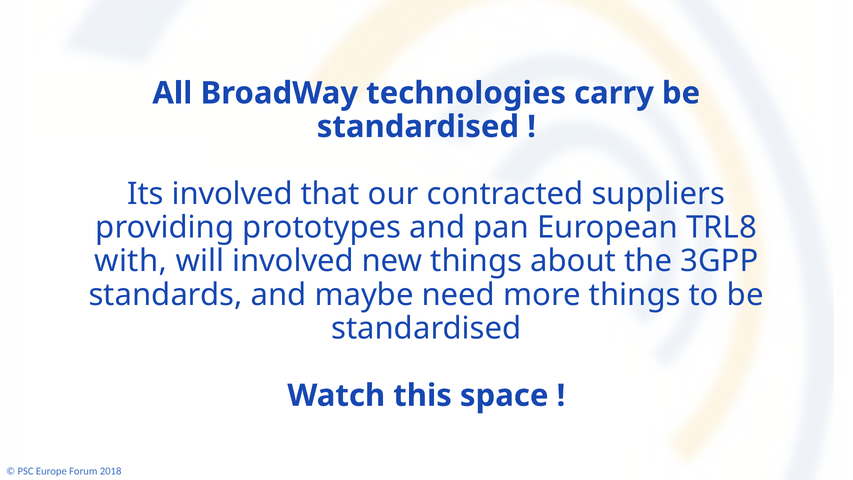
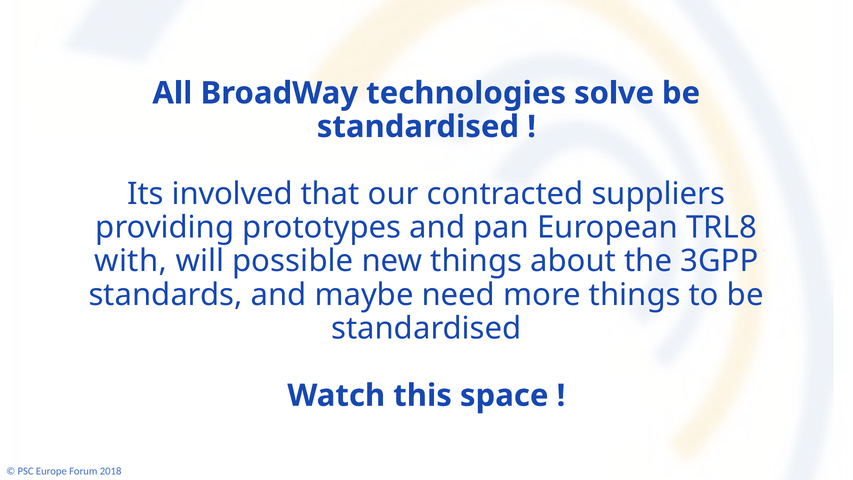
carry: carry -> solve (614, 93)
will involved: involved -> possible (293, 261)
